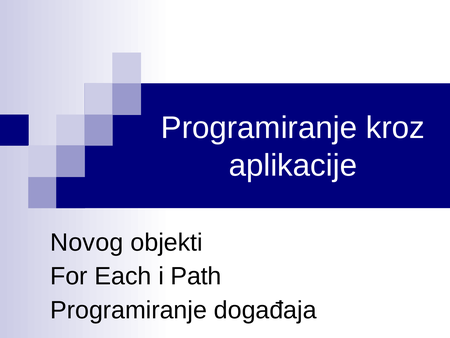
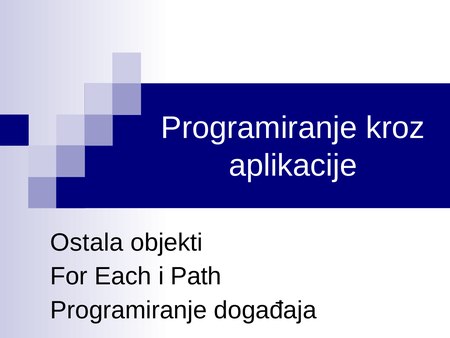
Novog: Novog -> Ostala (87, 242)
